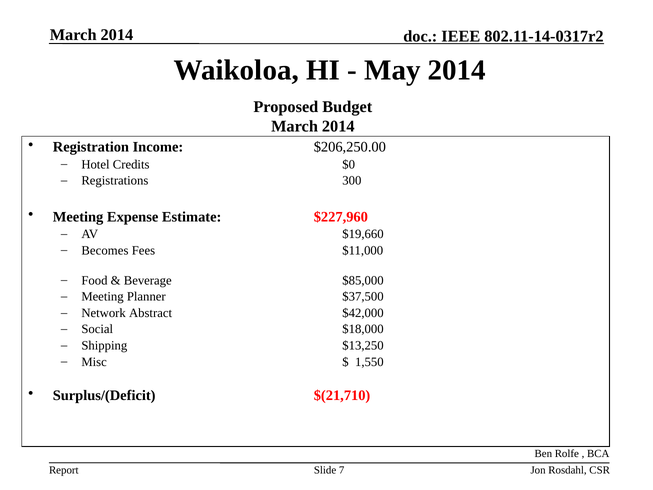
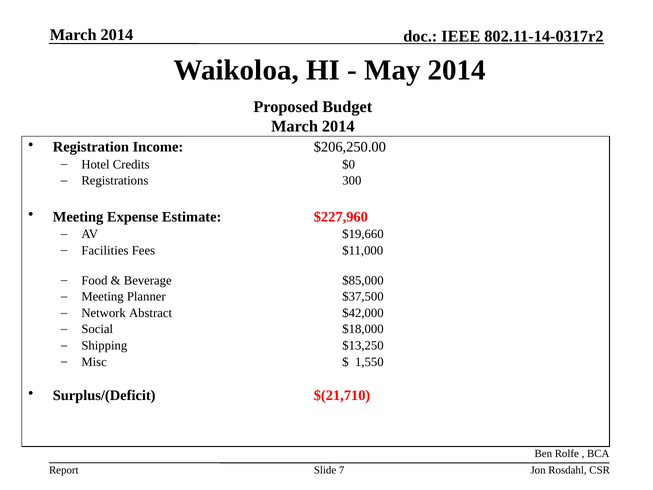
Becomes: Becomes -> Facilities (105, 250)
